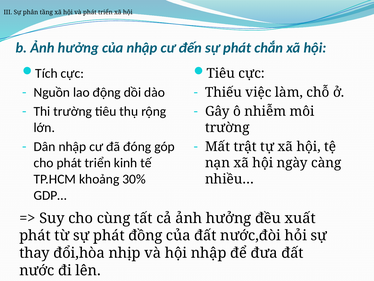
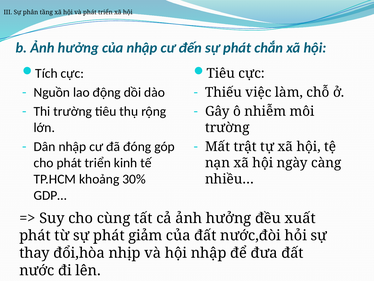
đồng: đồng -> giảm (145, 235)
